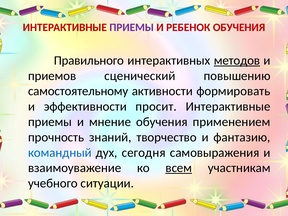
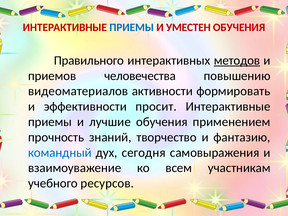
ПРИЕМЫ colour: purple -> blue (132, 27)
РЕБЕНОК: РЕБЕНОК -> УМЕСТЕН (188, 27)
сценический: сценический -> человечества (140, 76)
самостоятельному: самостоятельному -> видеоматериалов (78, 91)
мнение: мнение -> лучшие (110, 122)
всем underline: present -> none (179, 168)
ситуации: ситуации -> ресурсов (107, 183)
